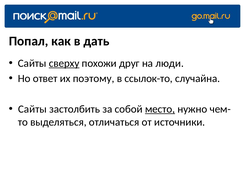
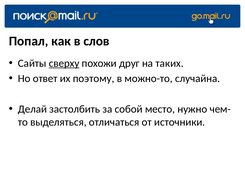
дать: дать -> слов (96, 41)
люди: люди -> таких (170, 63)
ссылок-то: ссылок-то -> можно-то (149, 78)
Сайты: Сайты -> Делай (32, 109)
место underline: present -> none (160, 109)
